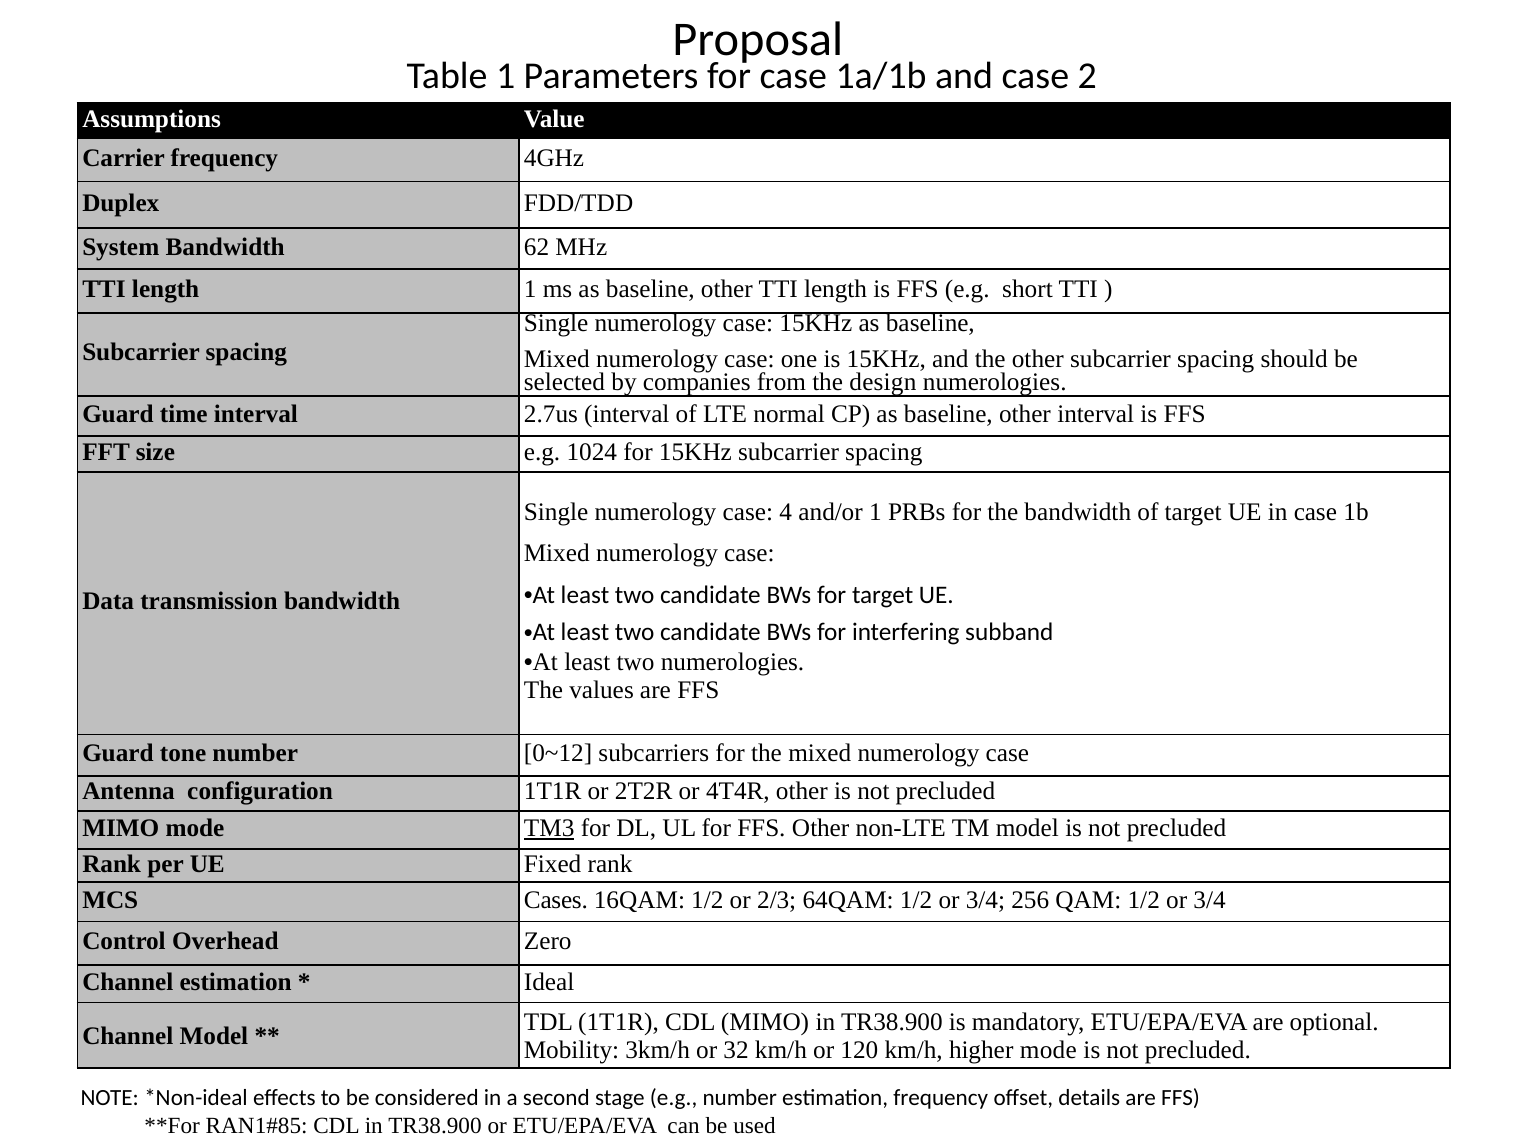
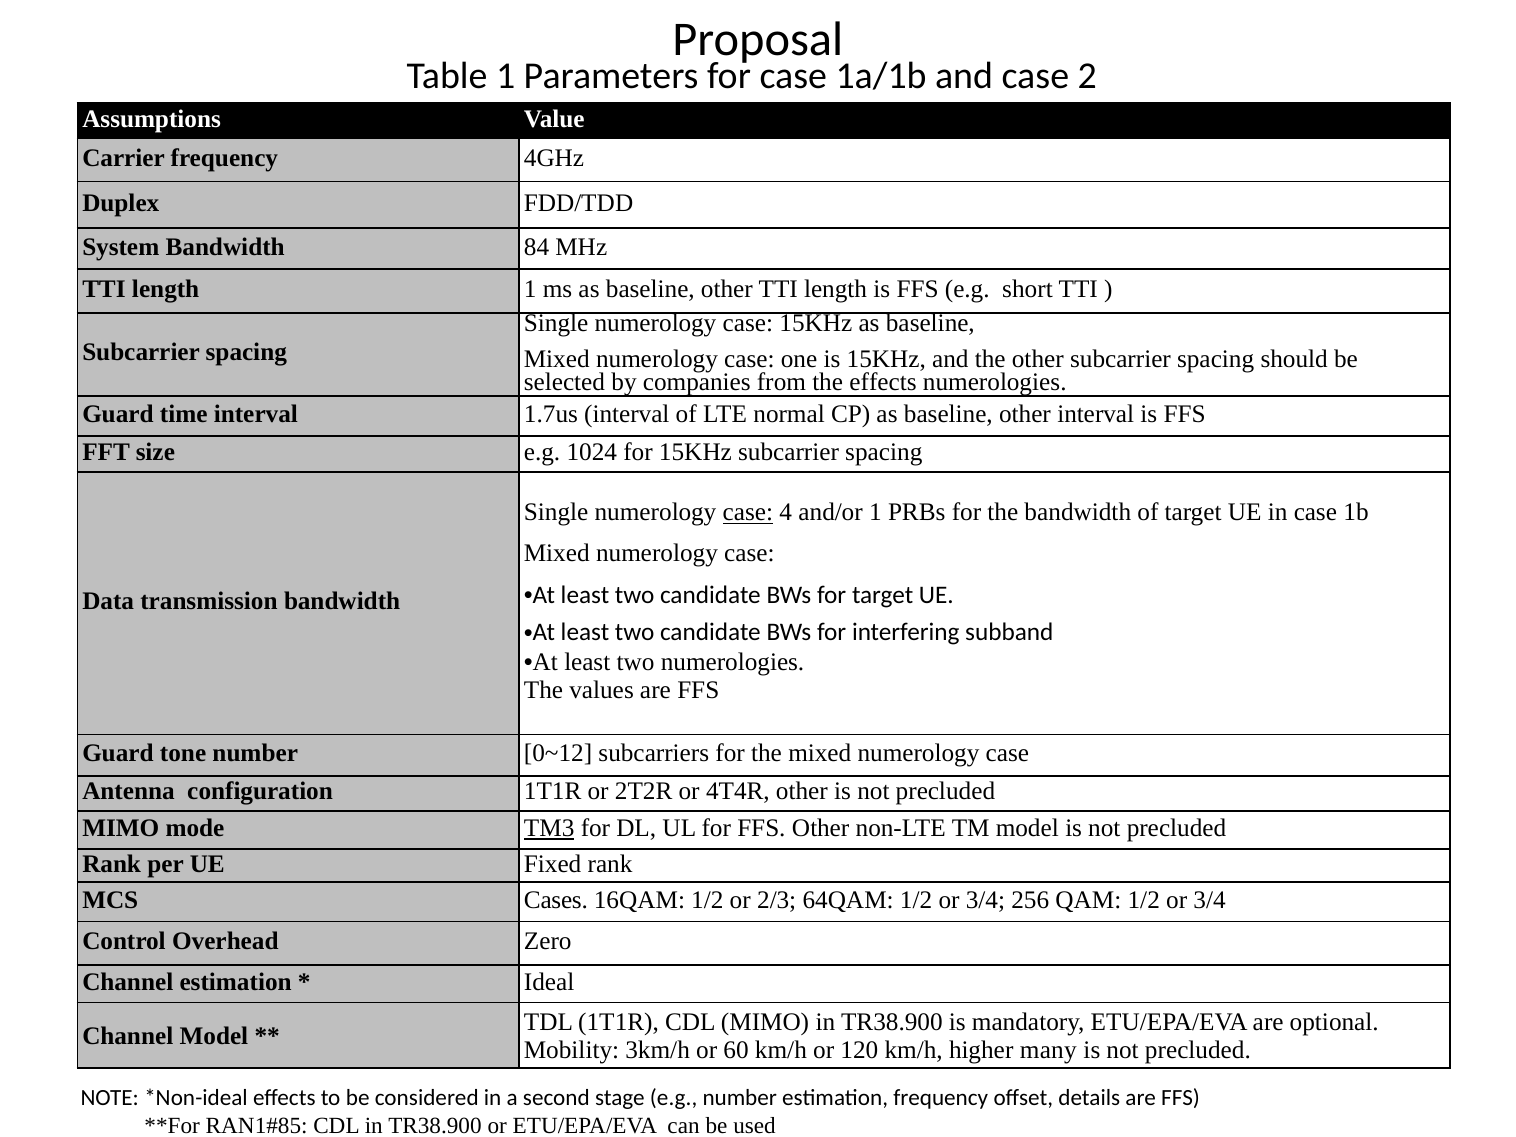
62: 62 -> 84 (537, 247)
the design: design -> effects (883, 382)
2.7us: 2.7us -> 1.7us (551, 414)
case underline: none -> present (748, 513)
32: 32 -> 60 (736, 1050)
higher mode: mode -> many (1048, 1050)
